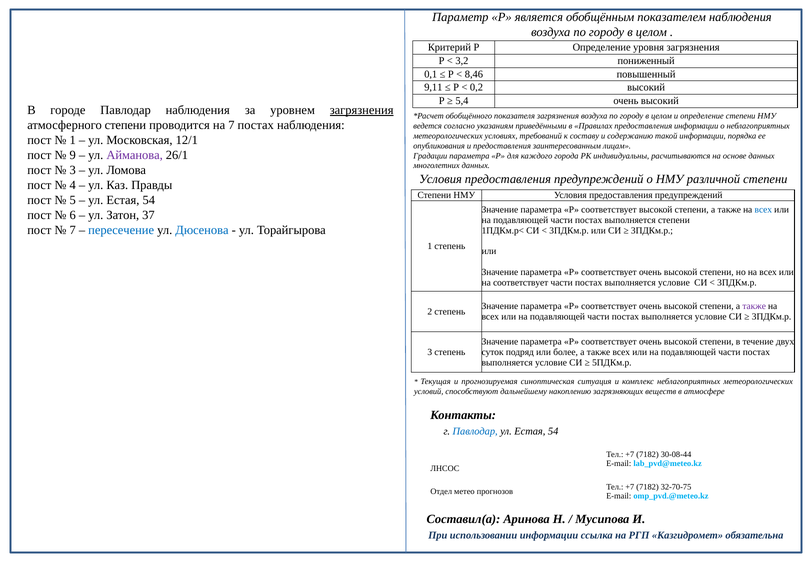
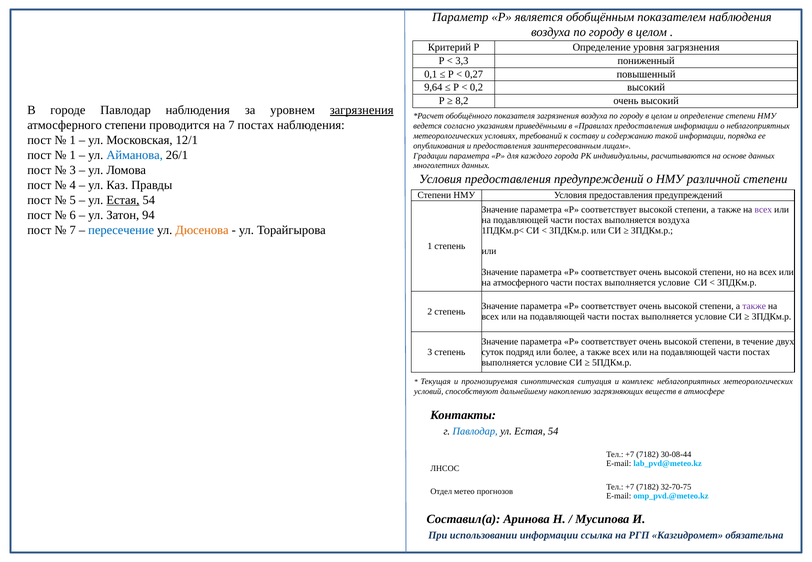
3,2: 3,2 -> 3,3 (462, 61)
8,46: 8,46 -> 0,27 (474, 74)
9,11: 9,11 -> 9,64 (433, 88)
5,4: 5,4 -> 8,2 (462, 101)
9: 9 -> 1 (73, 155)
Айманова colour: purple -> blue (135, 155)
Естая underline: none -> present (123, 200)
всех colour: blue -> purple (763, 210)
37: 37 -> 94 (148, 215)
выполняется степени: степени -> воздуха (674, 220)
Дюсенова colour: blue -> orange (202, 230)
на соответствует: соответствует -> атмосферного (521, 283)
